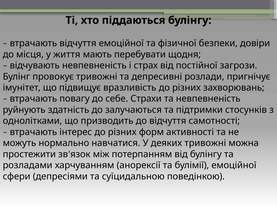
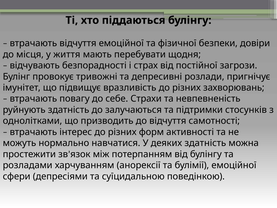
відчувають невпевненість: невпевненість -> безпорадності (94, 65)
деяких тривожні: тривожні -> здатність (205, 143)
